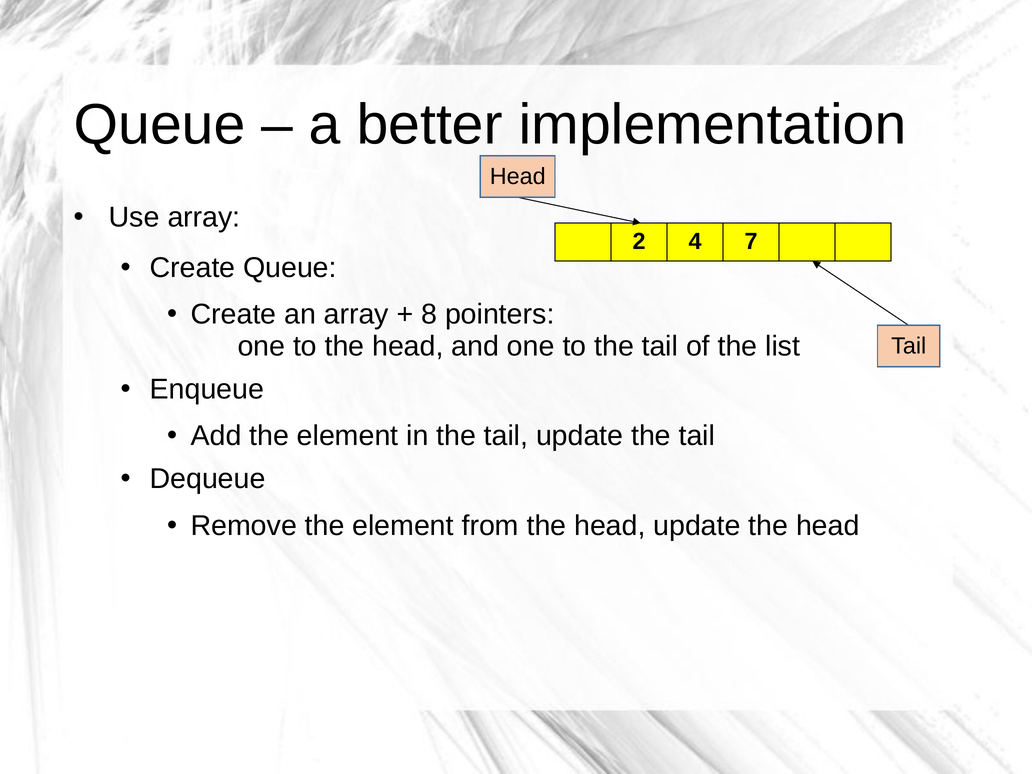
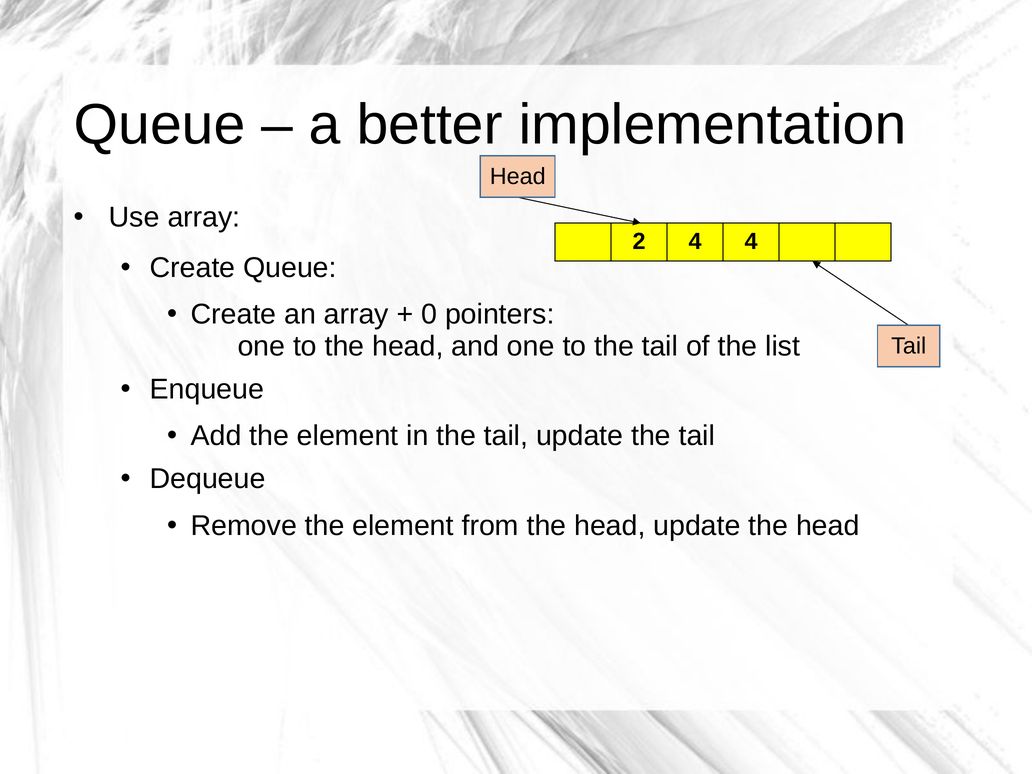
4 7: 7 -> 4 (751, 241)
8: 8 -> 0 (429, 314)
